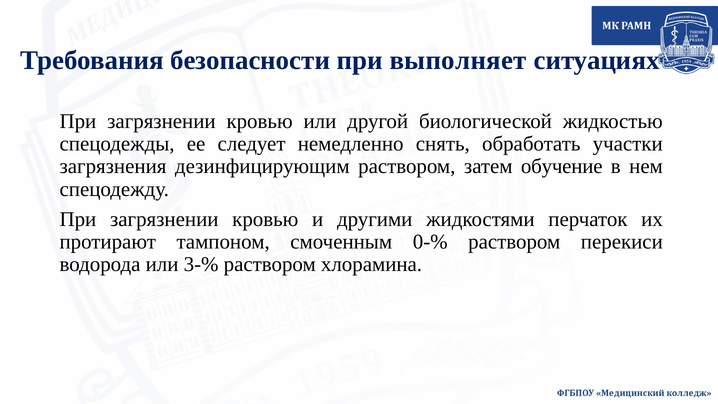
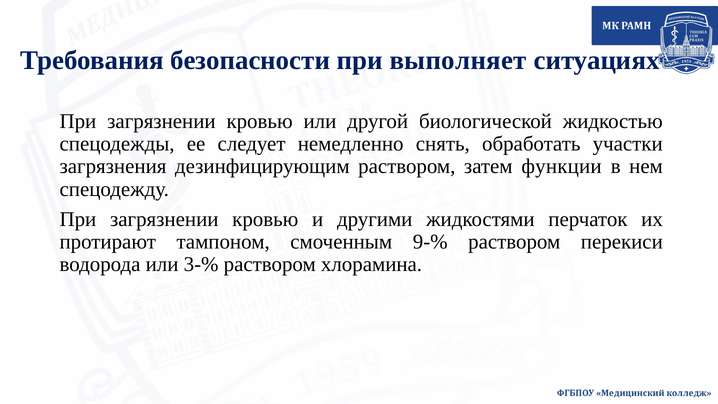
обучение: обучение -> функции (562, 167)
0-%: 0-% -> 9-% (430, 242)
